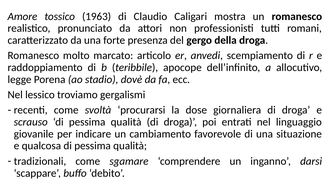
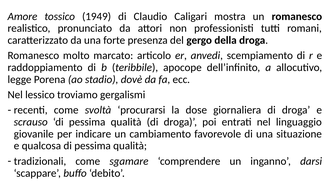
1963: 1963 -> 1949 (97, 16)
